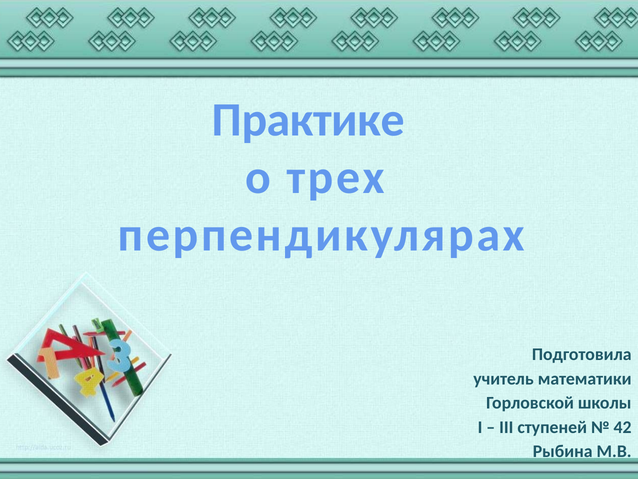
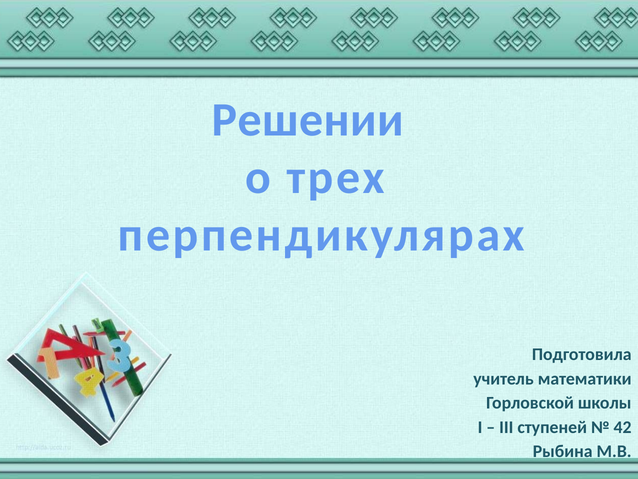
Практике: Практике -> Решении (308, 120)
